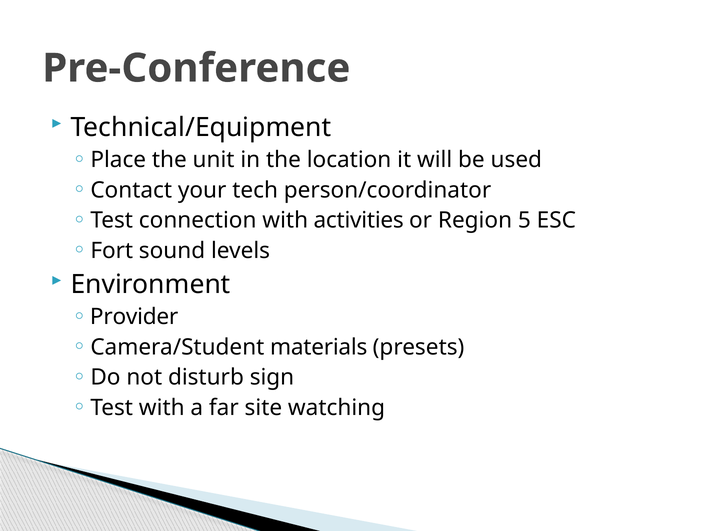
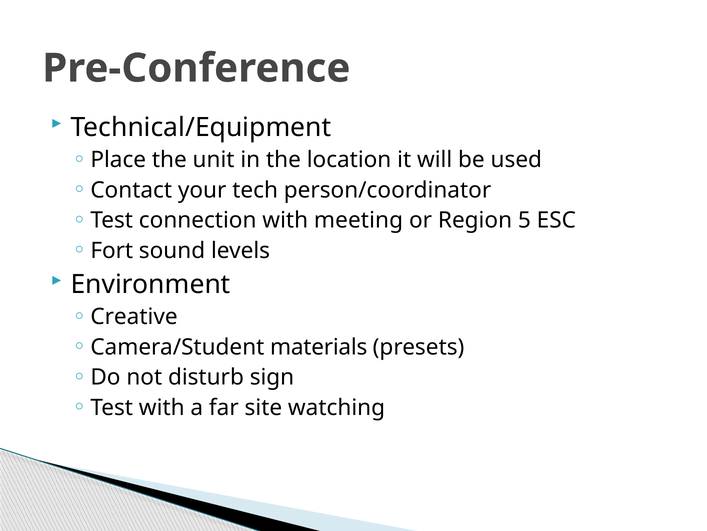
activities: activities -> meeting (358, 220)
Provider: Provider -> Creative (134, 316)
